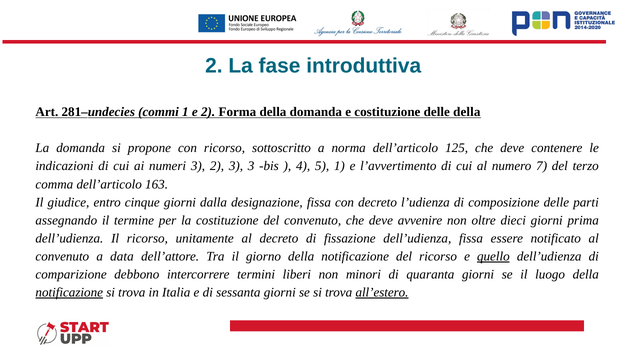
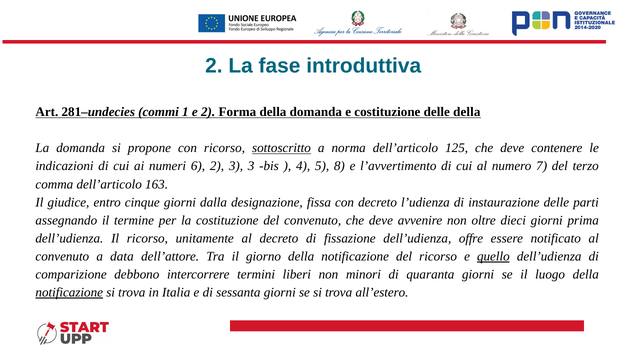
sottoscritto underline: none -> present (281, 148)
numeri 3: 3 -> 6 (198, 166)
5 1: 1 -> 8 (339, 166)
composizione: composizione -> instaurazione (504, 202)
dell’udienza fissa: fissa -> offre (471, 238)
all’estero underline: present -> none (382, 292)
